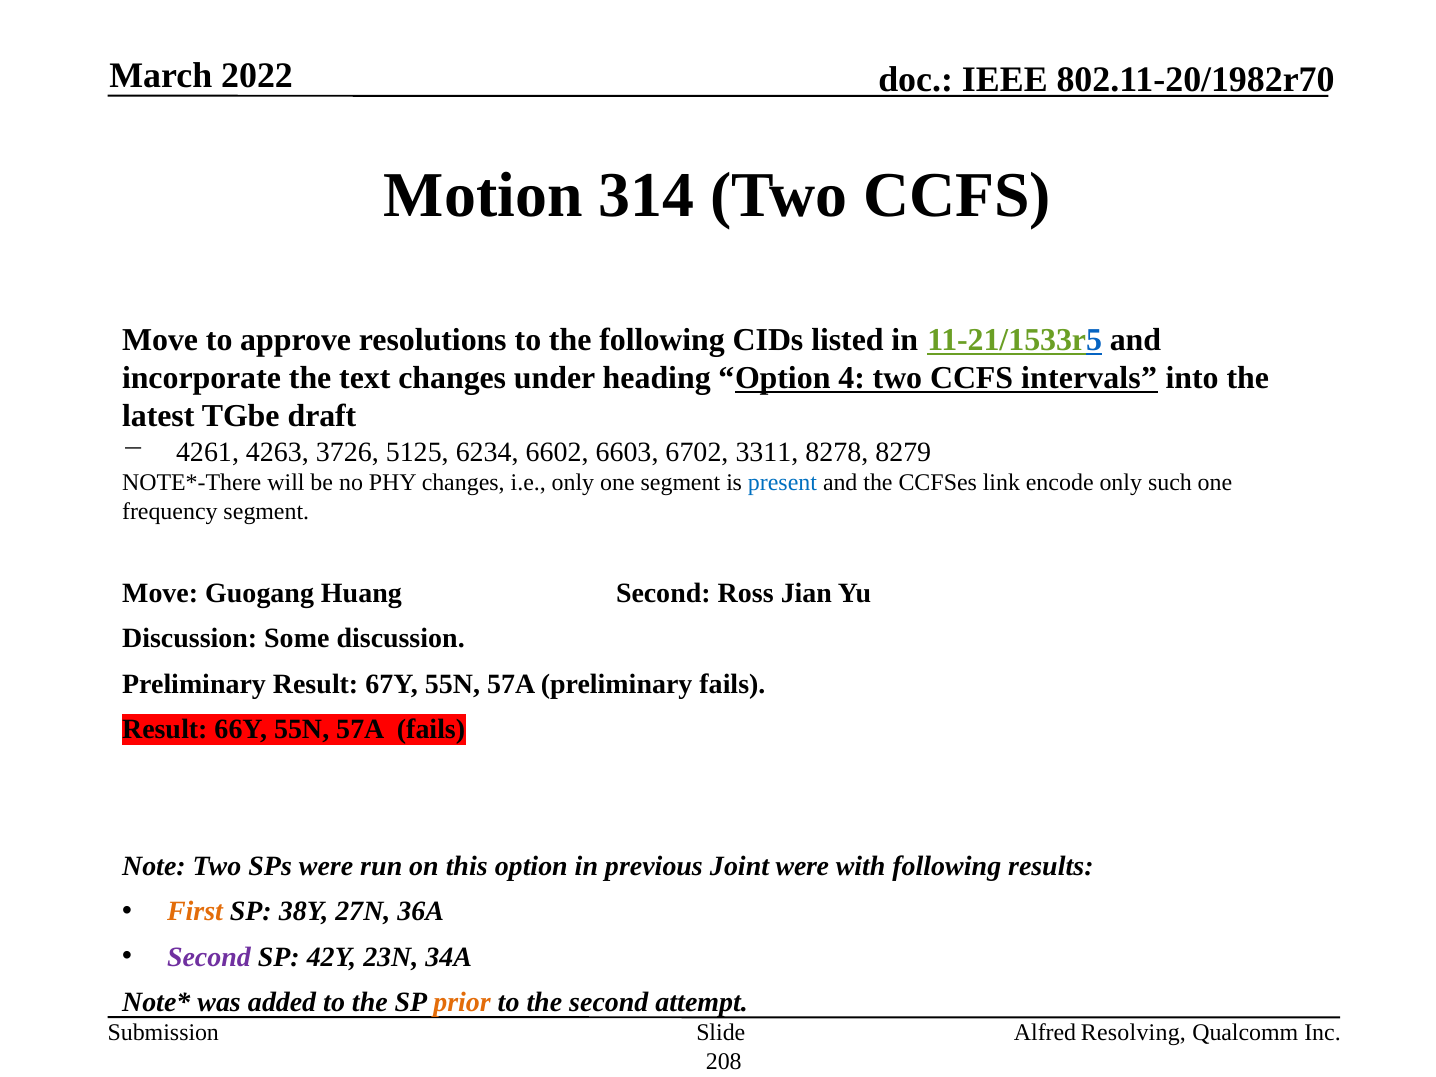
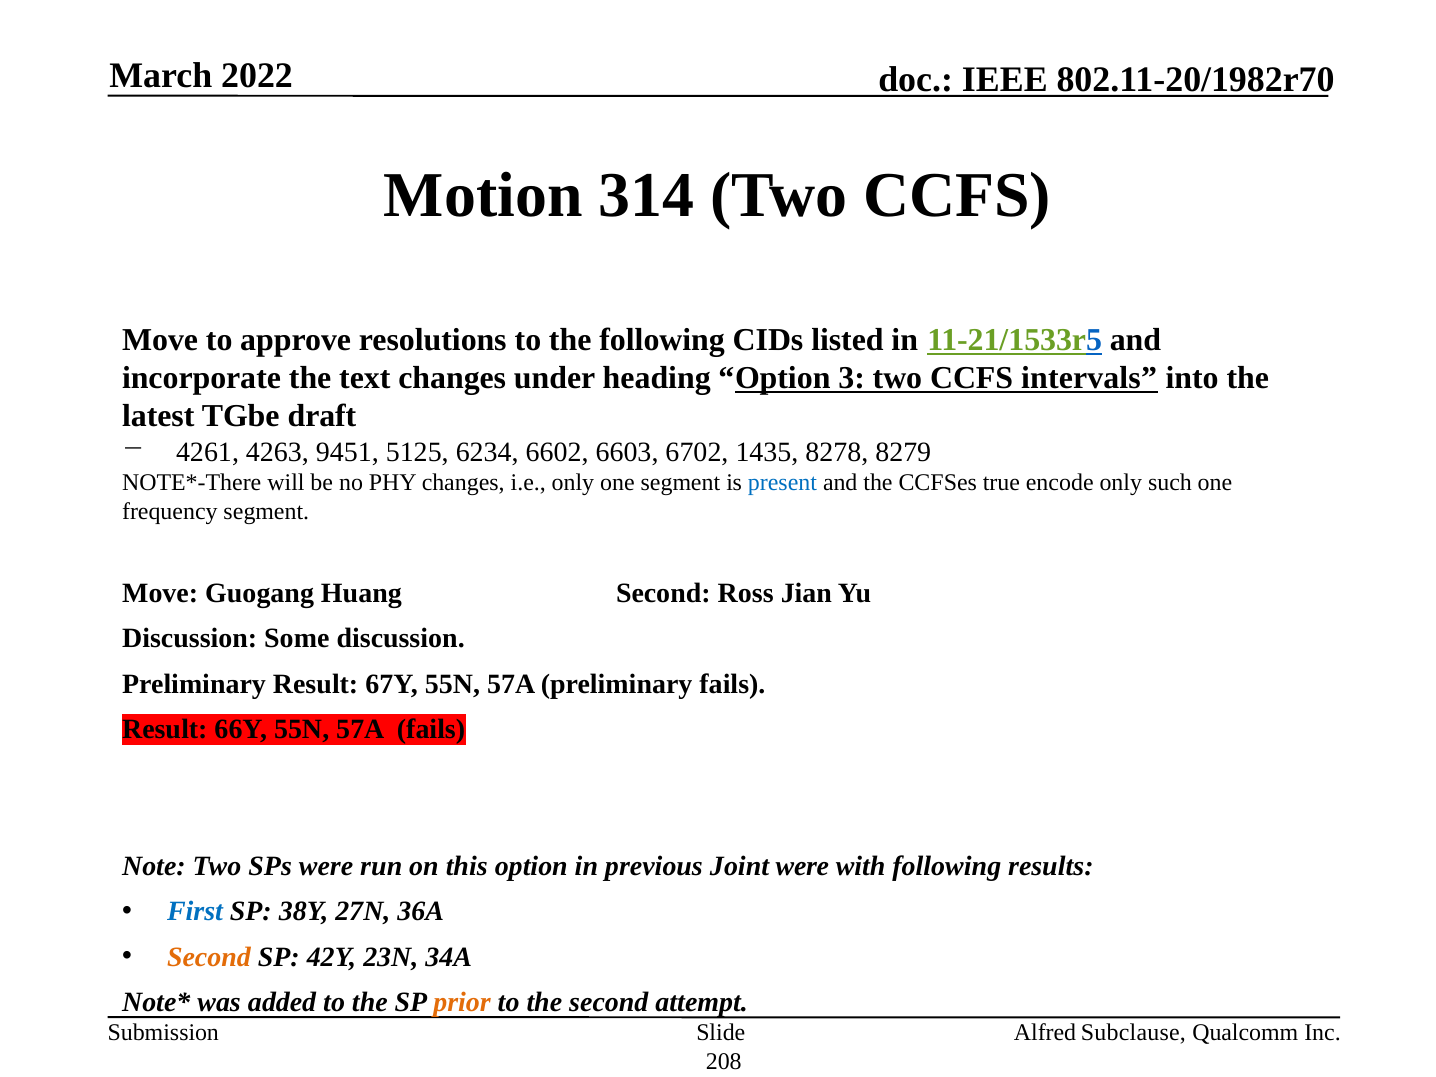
4: 4 -> 3 (852, 378)
3726: 3726 -> 9451 (347, 452)
3311: 3311 -> 1435 (767, 452)
link: link -> true (1001, 483)
First colour: orange -> blue (195, 912)
Second colour: purple -> orange (209, 957)
Resolving: Resolving -> Subclause (1133, 1033)
